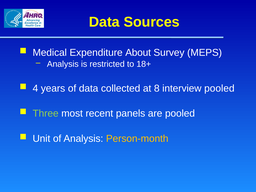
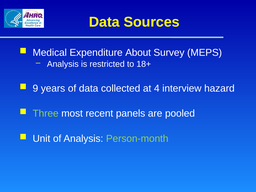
4: 4 -> 9 (35, 88)
8: 8 -> 4 (157, 88)
interview pooled: pooled -> hazard (219, 88)
Person-month colour: yellow -> light green (137, 139)
